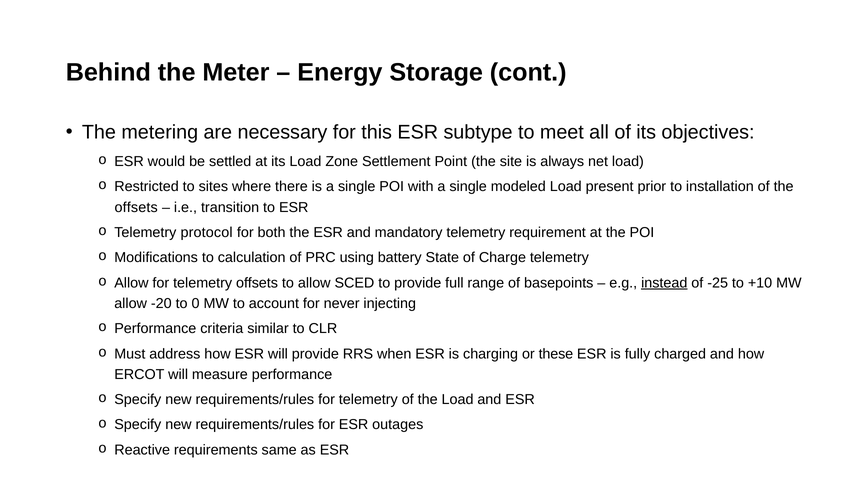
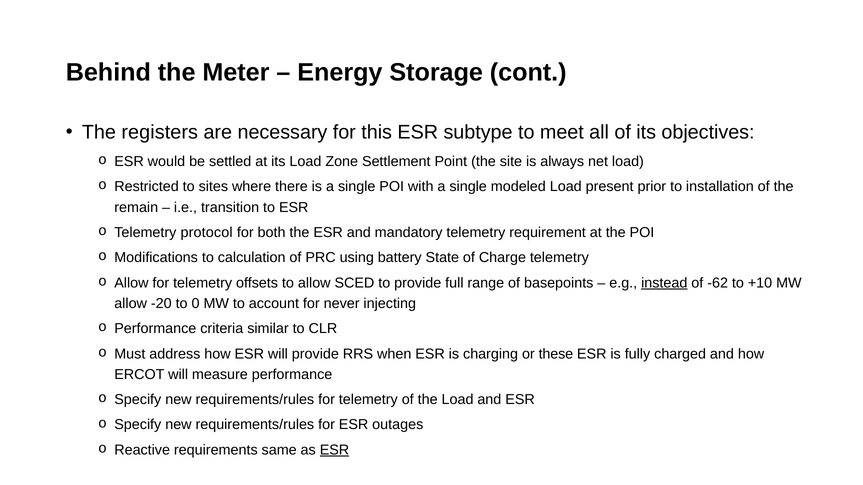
metering: metering -> registers (160, 132)
offsets: offsets -> remain (136, 208)
-25: -25 -> -62 (718, 283)
ESR underline: none -> present (334, 450)
